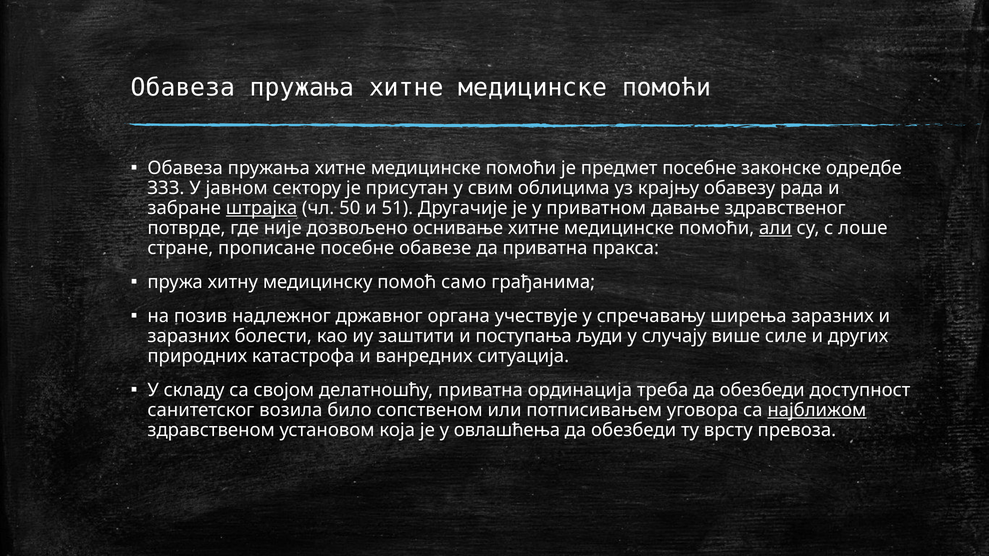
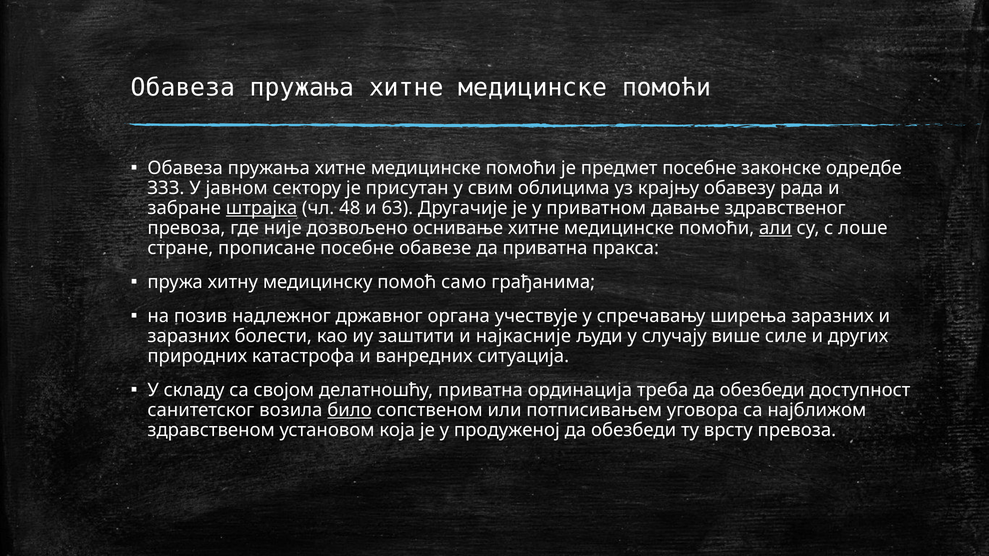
50: 50 -> 48 (350, 208)
51: 51 -> 63 (397, 208)
потврде: потврде -> превоза (186, 228)
поступања: поступања -> најкасније (523, 336)
било underline: none -> present (349, 410)
најближом underline: present -> none (817, 410)
овлашћења: овлашћења -> продуженој (507, 430)
